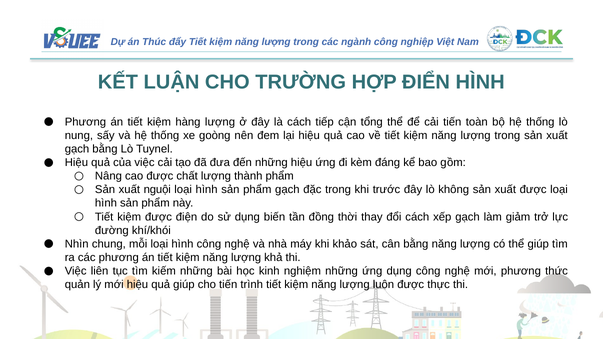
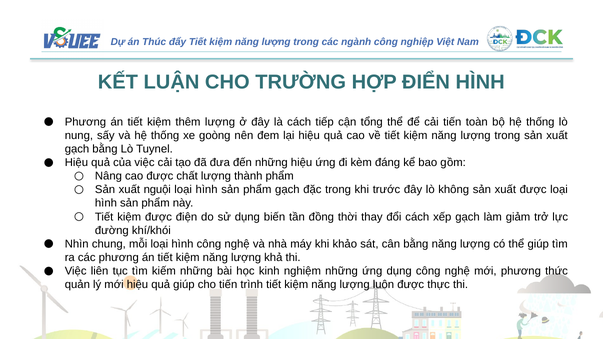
hàng: hàng -> thêm (188, 122)
